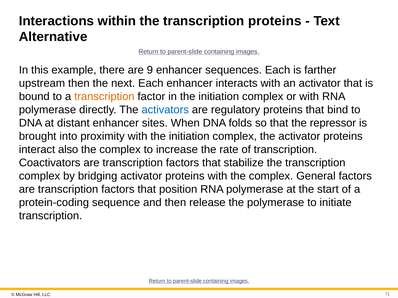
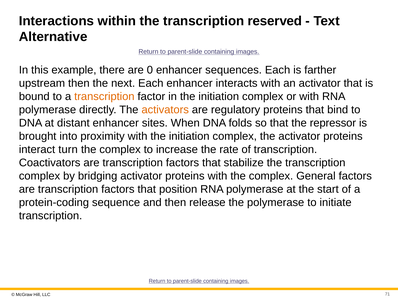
transcription proteins: proteins -> reserved (275, 21)
9: 9 -> 0 (150, 70)
activators colour: blue -> orange (165, 110)
also: also -> turn (68, 150)
